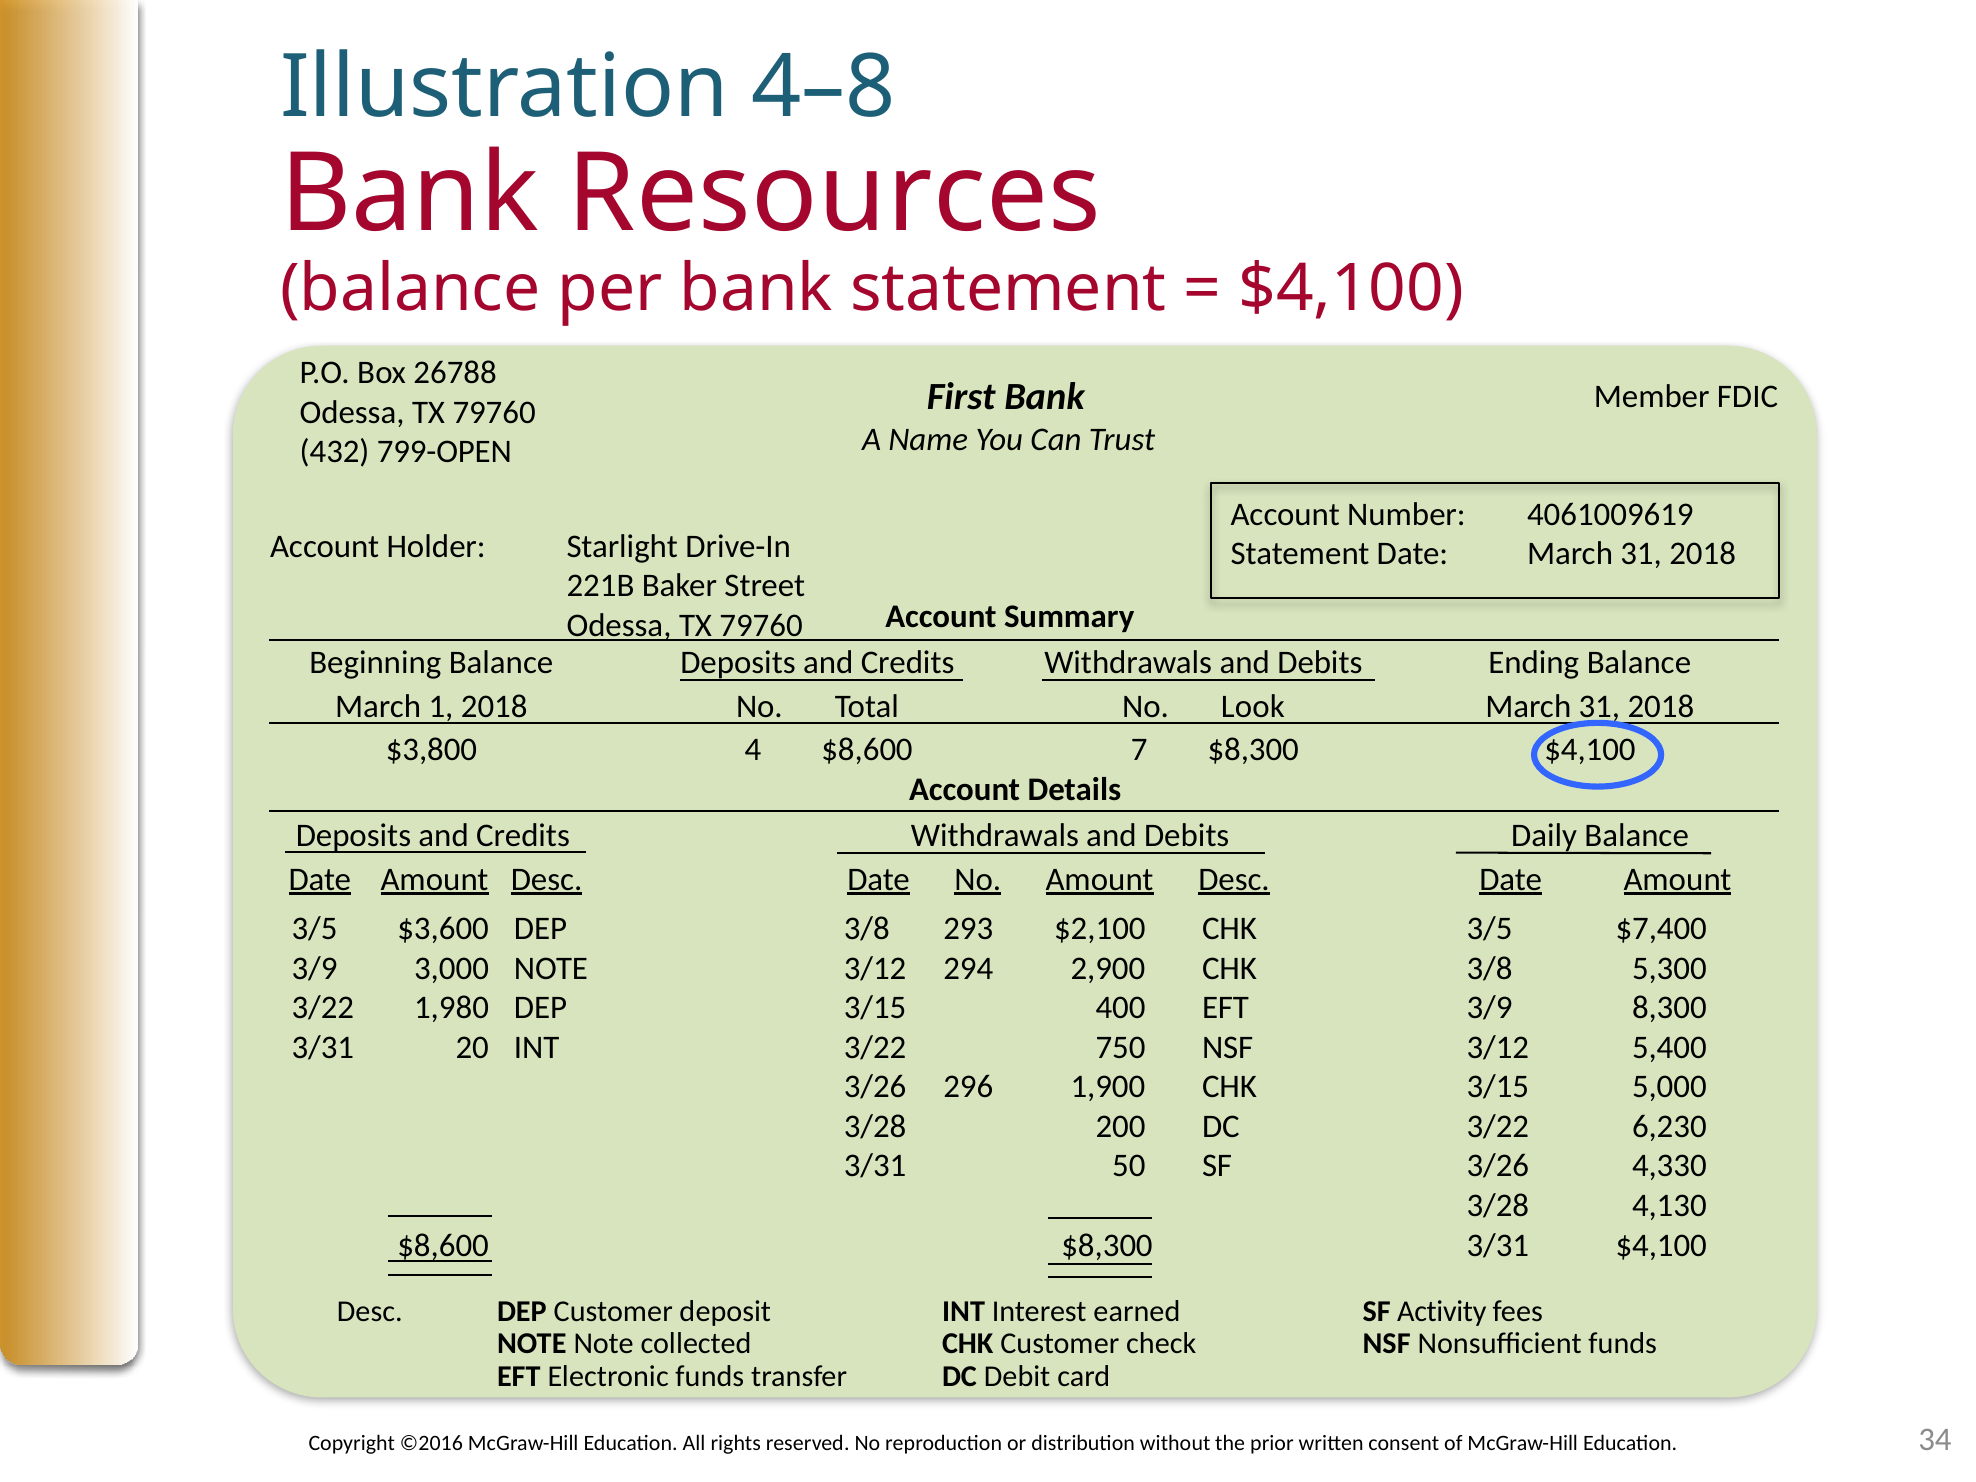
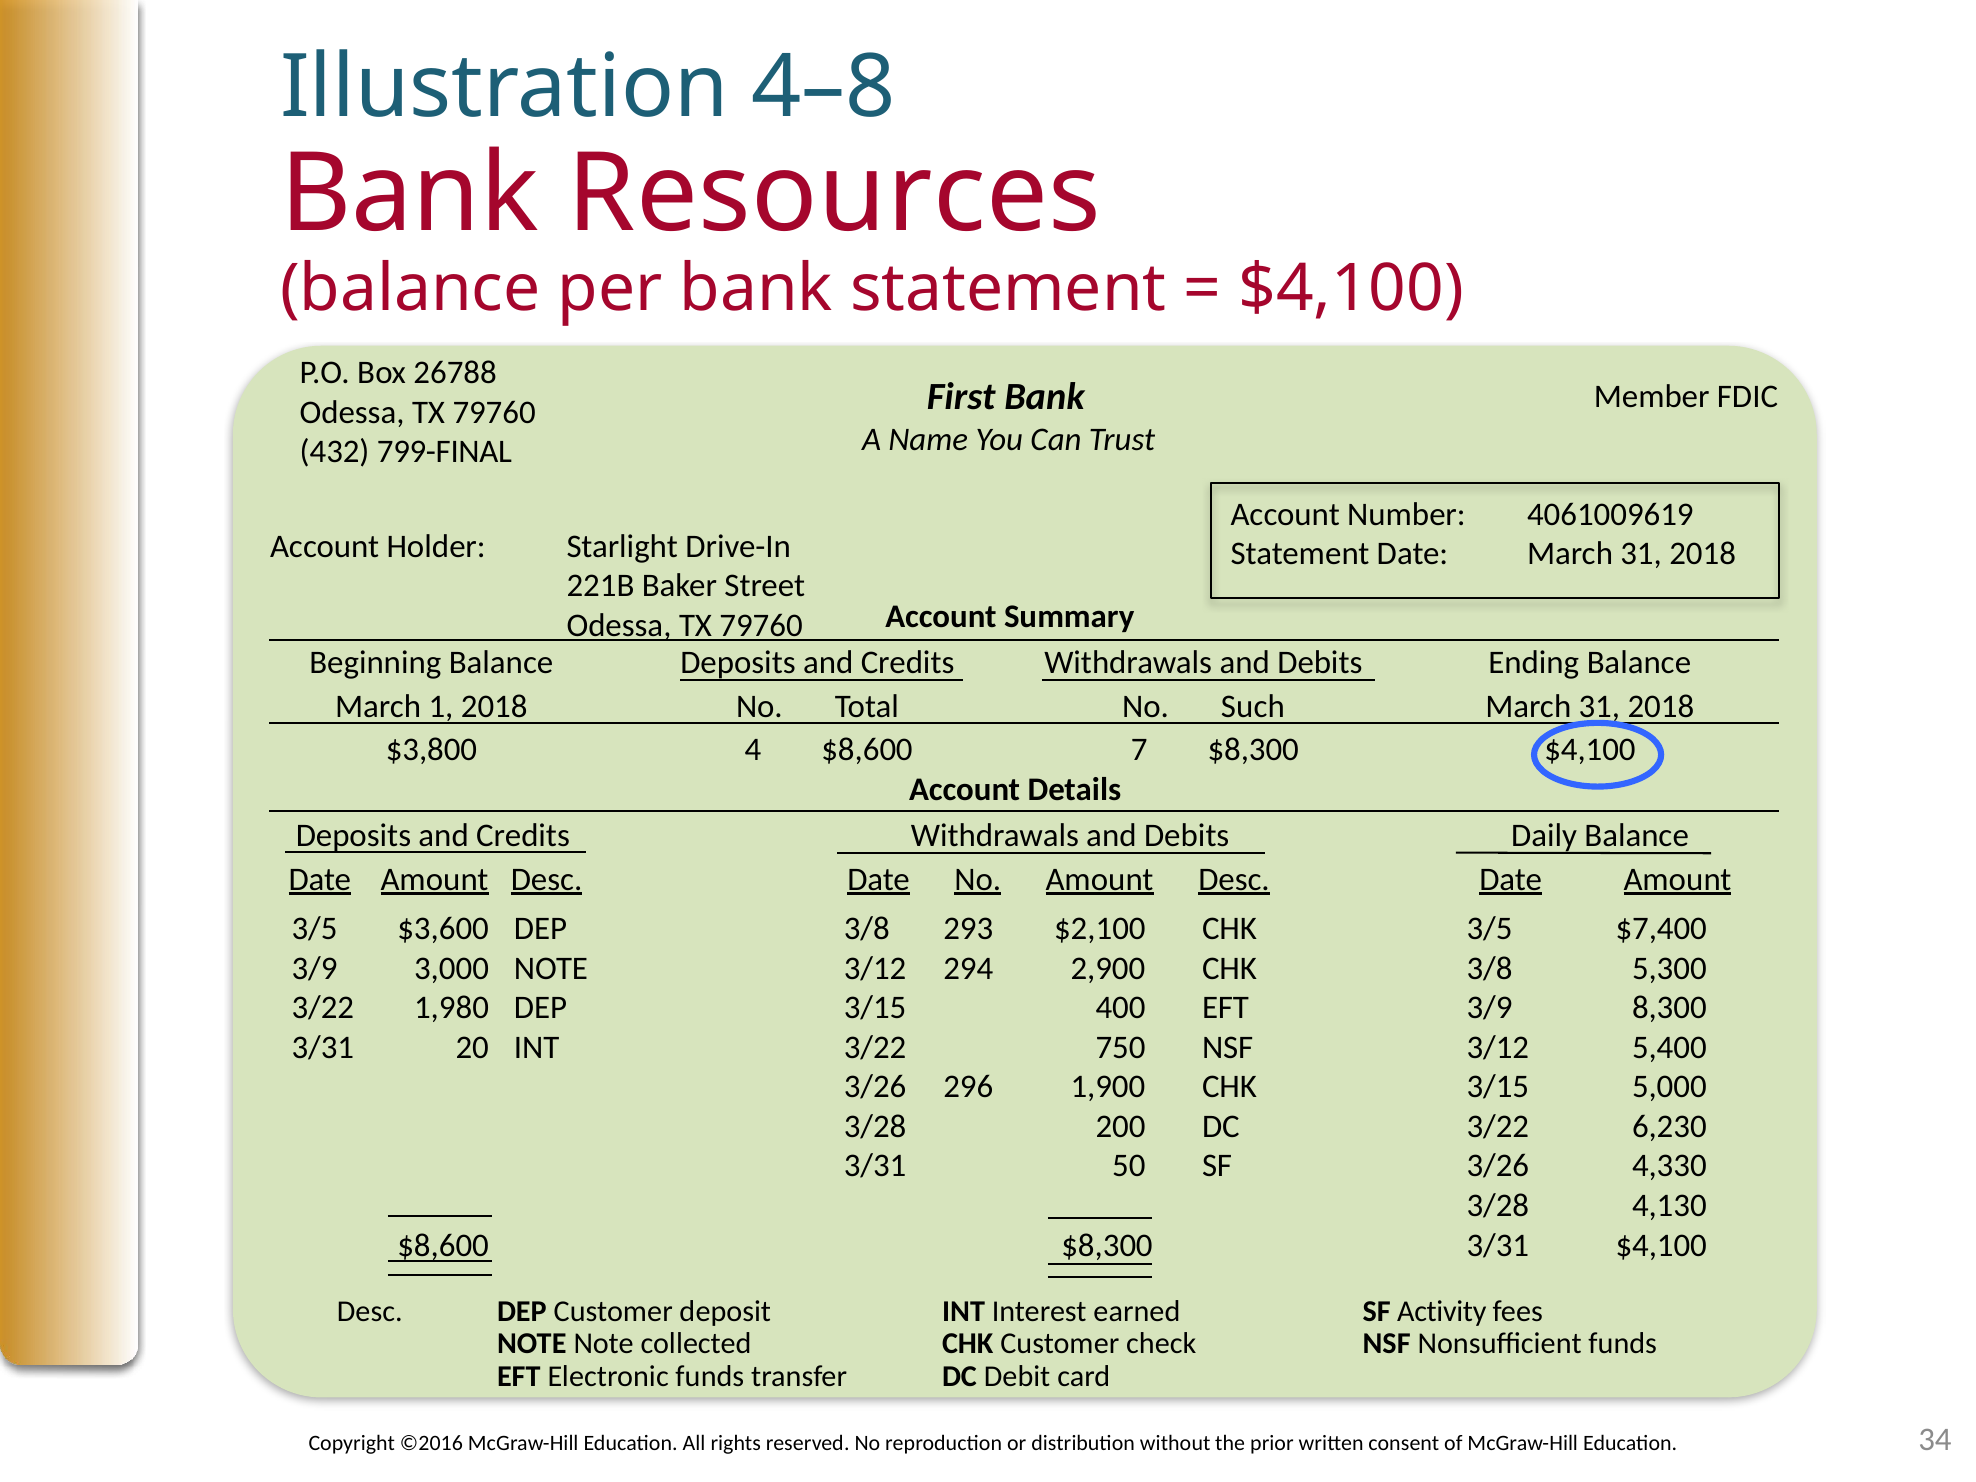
799-OPEN: 799-OPEN -> 799-FINAL (444, 452)
Look: Look -> Such (1253, 706)
